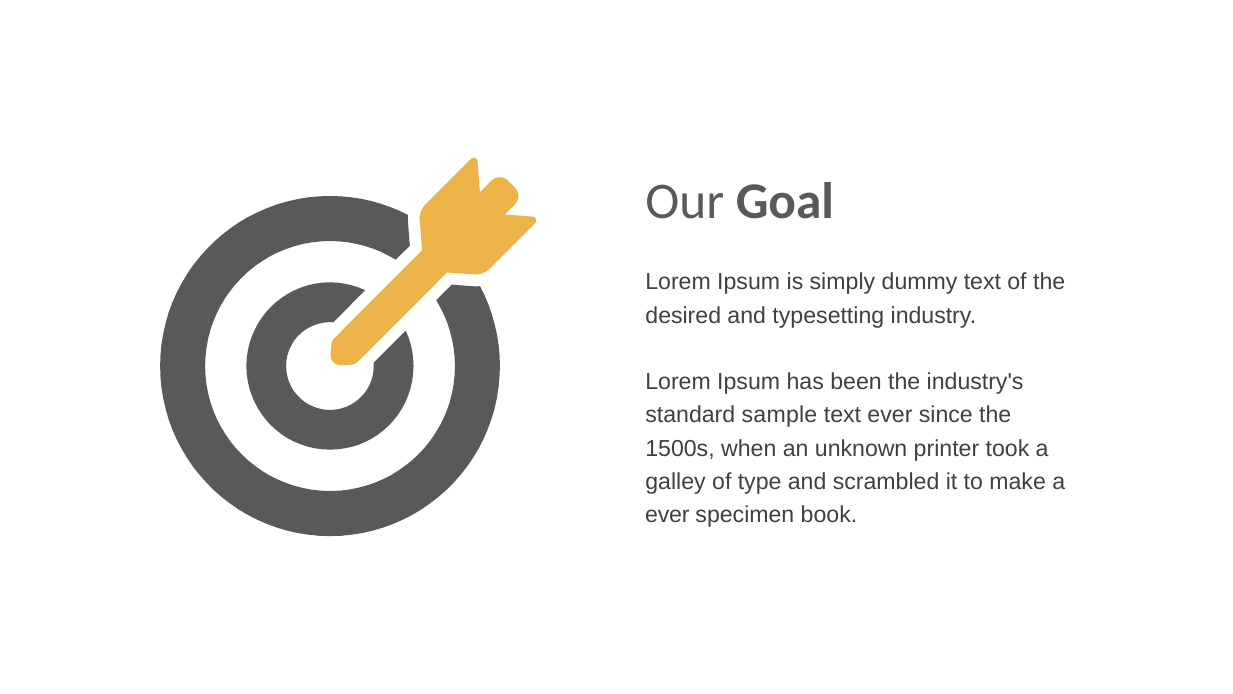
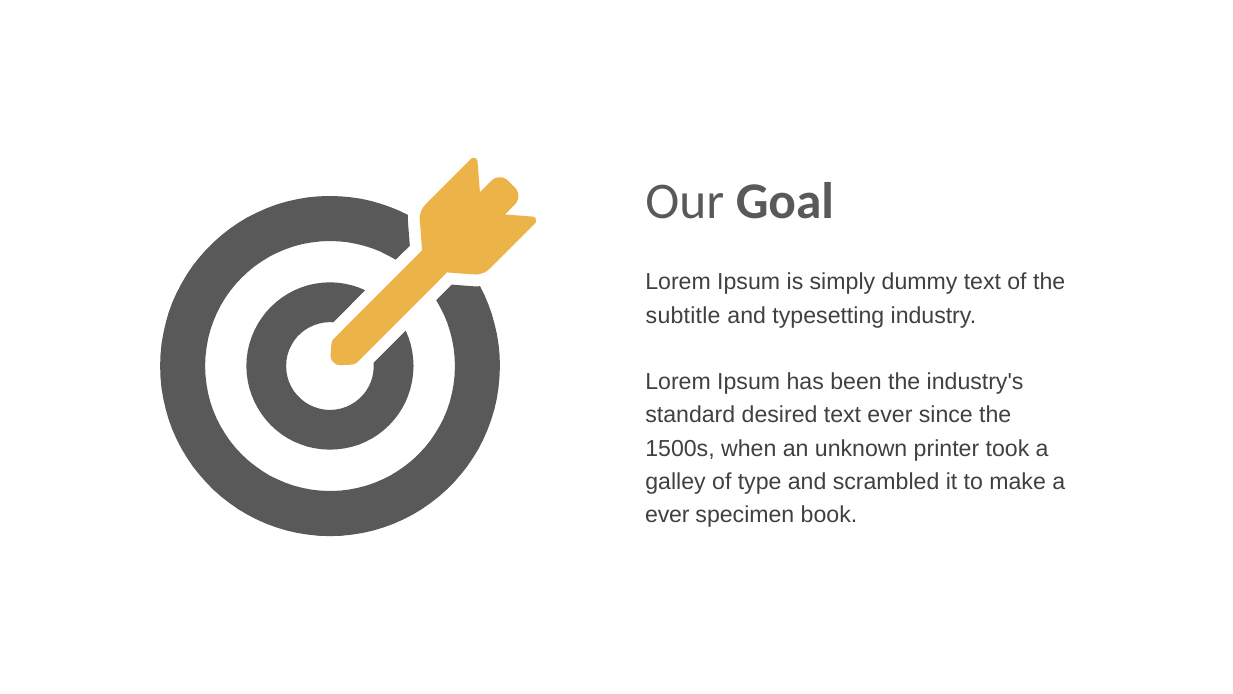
desired: desired -> subtitle (683, 315)
sample: sample -> desired (780, 415)
